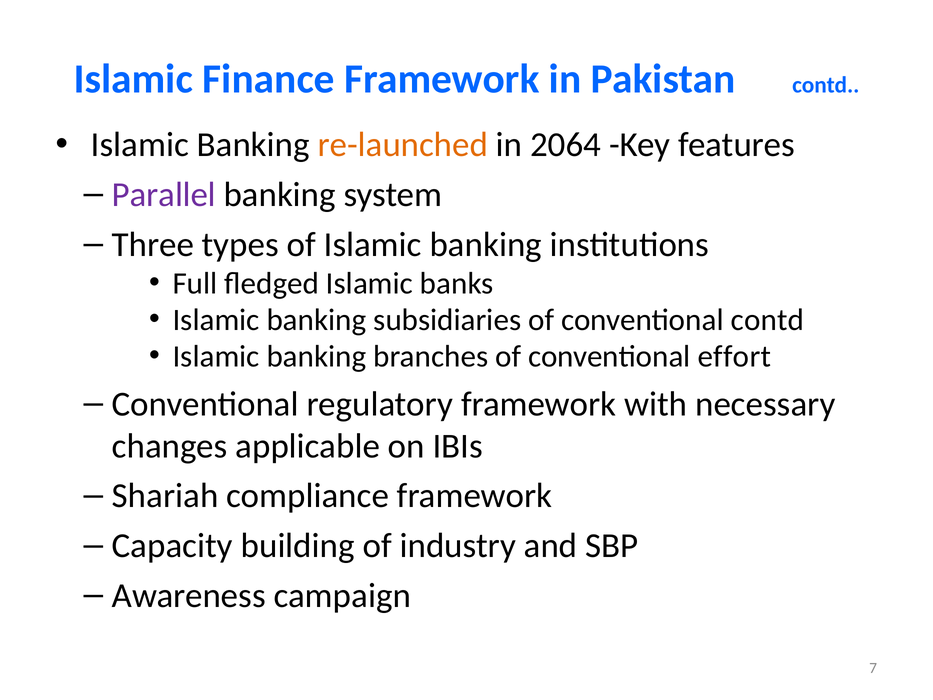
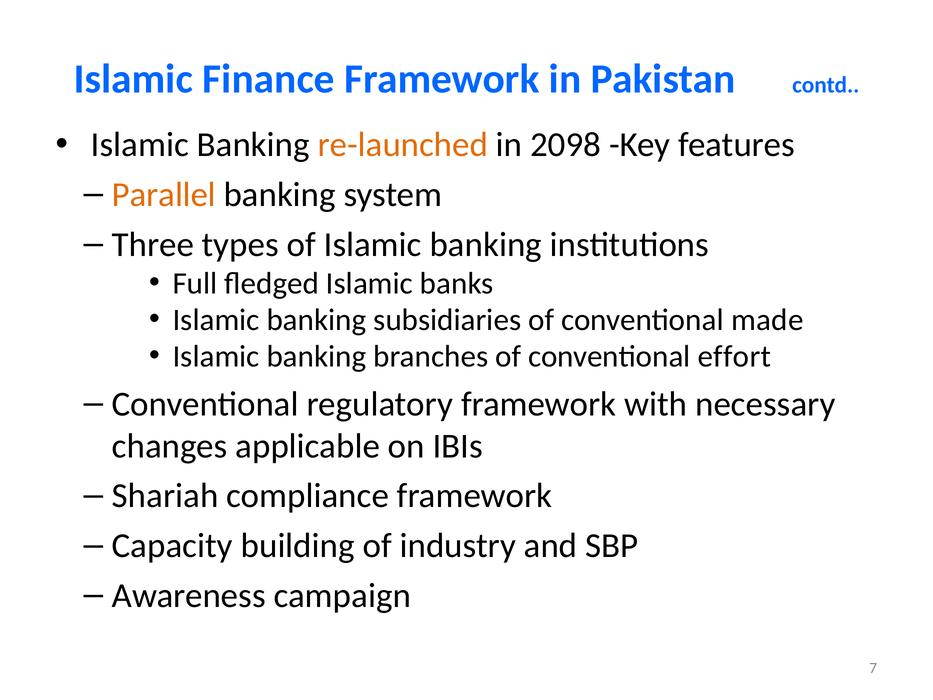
2064: 2064 -> 2098 (566, 145)
Parallel colour: purple -> orange (164, 195)
conventional contd: contd -> made (767, 320)
